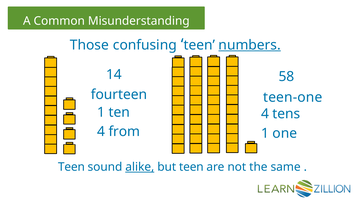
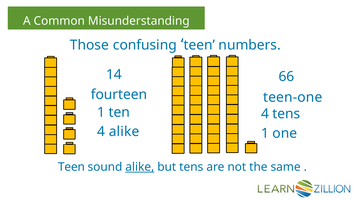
numbers underline: present -> none (250, 45)
58: 58 -> 66 (286, 76)
4 from: from -> alike (124, 131)
but teen: teen -> tens (191, 167)
